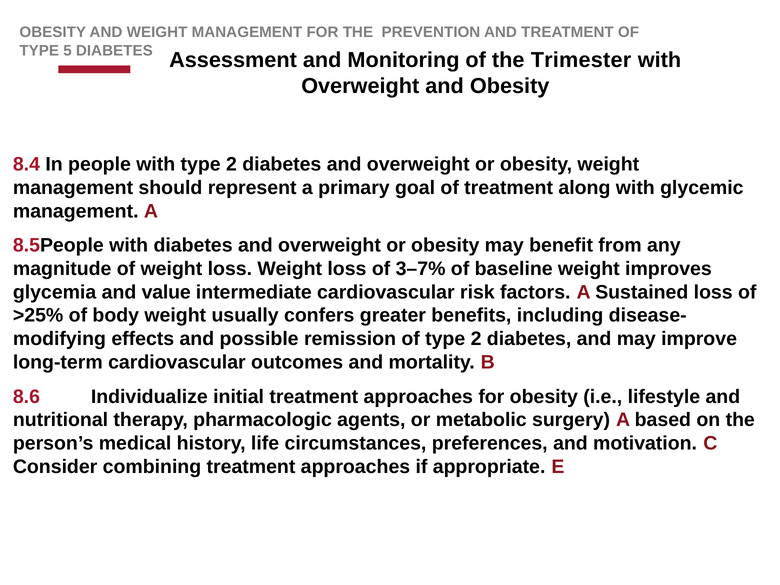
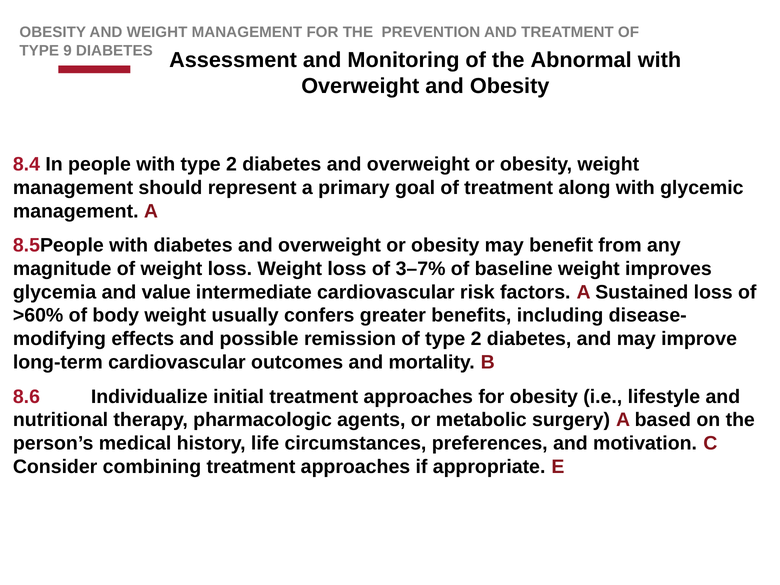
5: 5 -> 9 (68, 51)
Trimester: Trimester -> Abnormal (581, 60)
>25%: >25% -> >60% (38, 316)
